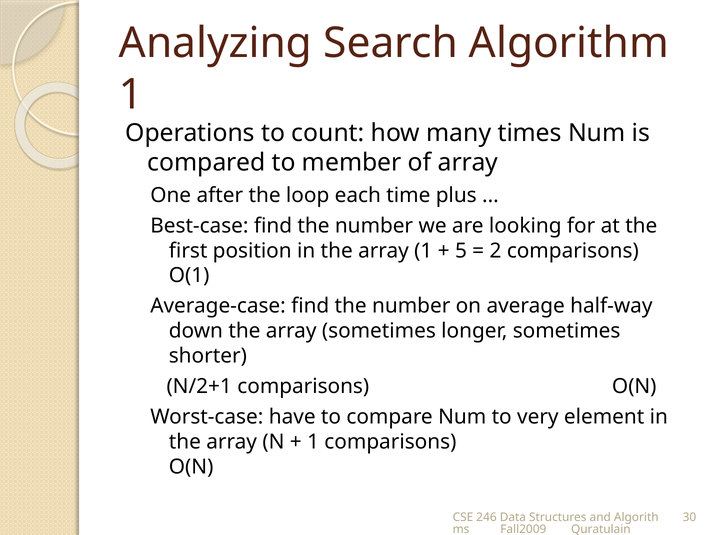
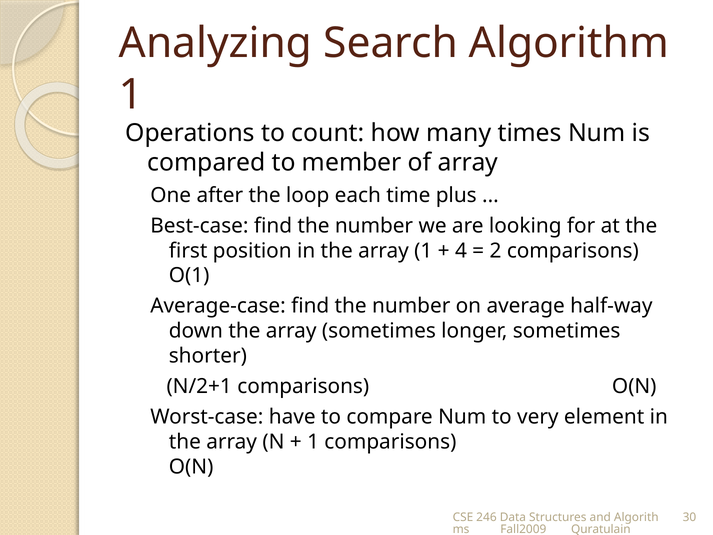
5: 5 -> 4 (461, 251)
